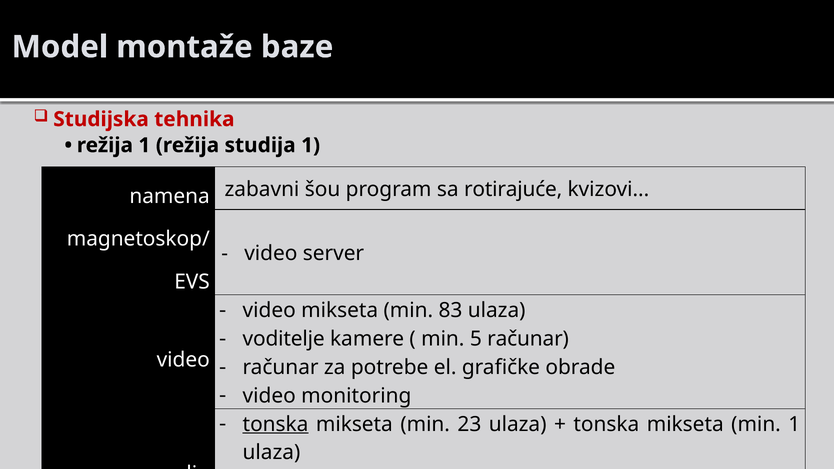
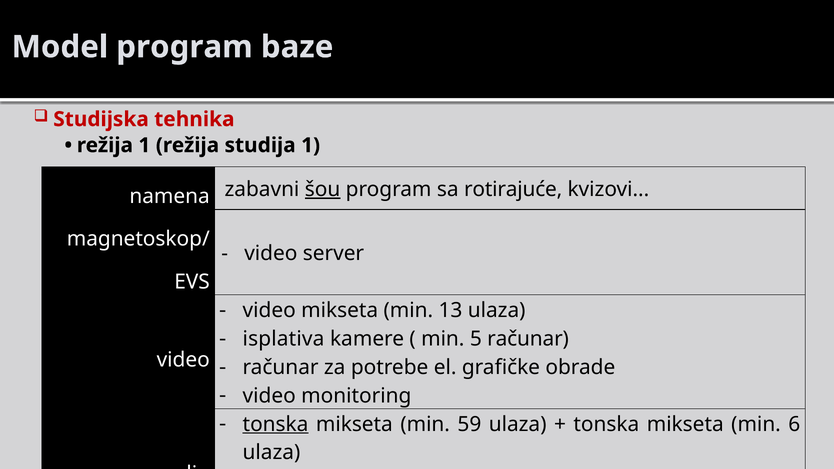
Model montaže: montaže -> program (184, 47)
šou underline: none -> present (323, 189)
83: 83 -> 13 (450, 310)
voditelje: voditelje -> isplativa (284, 339)
23: 23 -> 59 (469, 424)
min 1: 1 -> 6 (794, 424)
